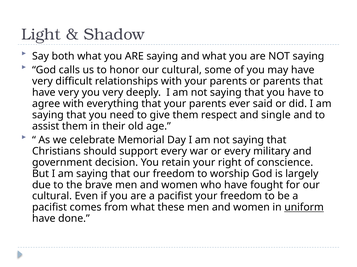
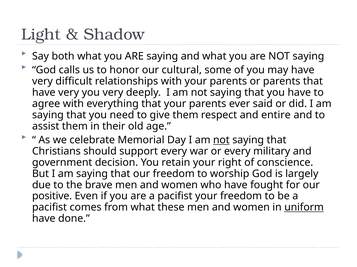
single: single -> entire (276, 115)
not underline: none -> present (221, 140)
cultural: cultural -> positive (52, 197)
